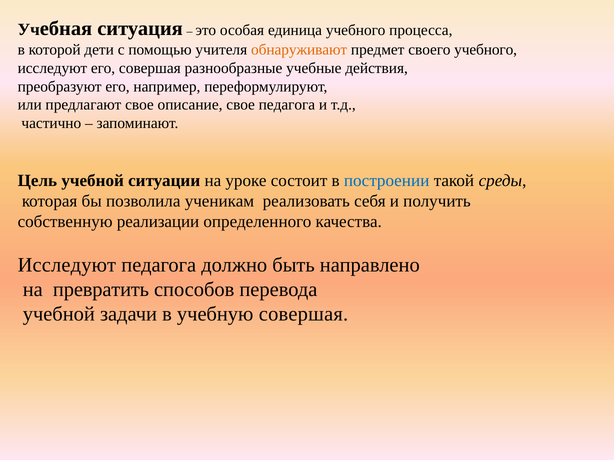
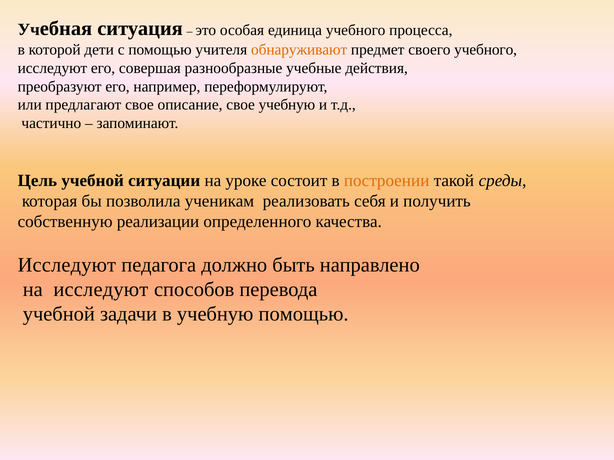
свое педагога: педагога -> учебную (287, 105)
построении colour: blue -> orange (387, 181)
на превратить: превратить -> исследуют (101, 290)
учебную совершая: совершая -> помощью (304, 314)
